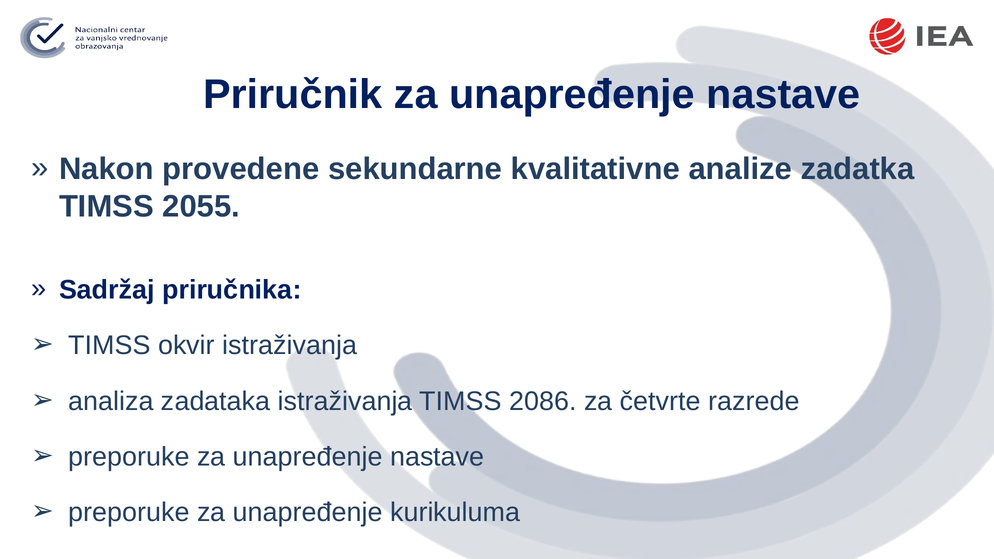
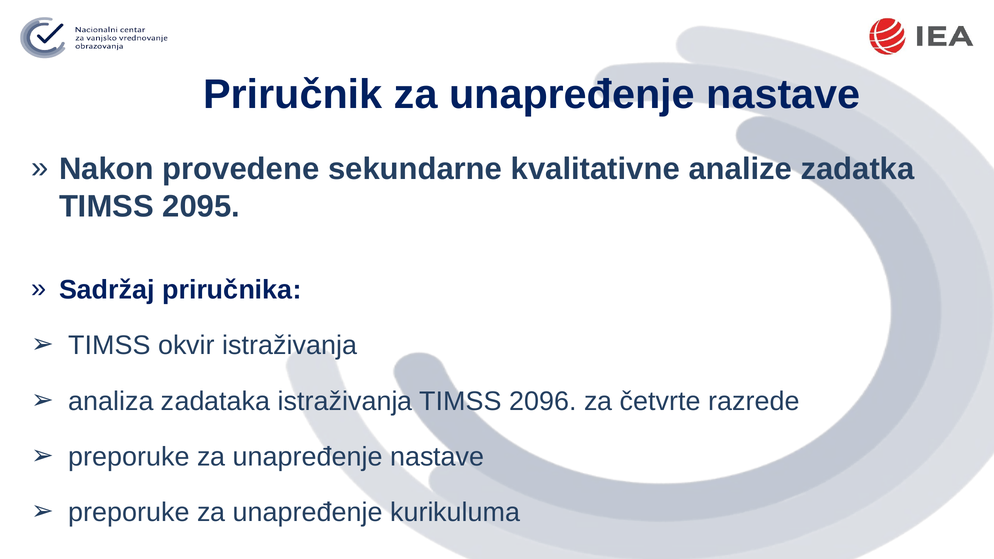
2055: 2055 -> 2095 (201, 206)
2086: 2086 -> 2096 (543, 401)
